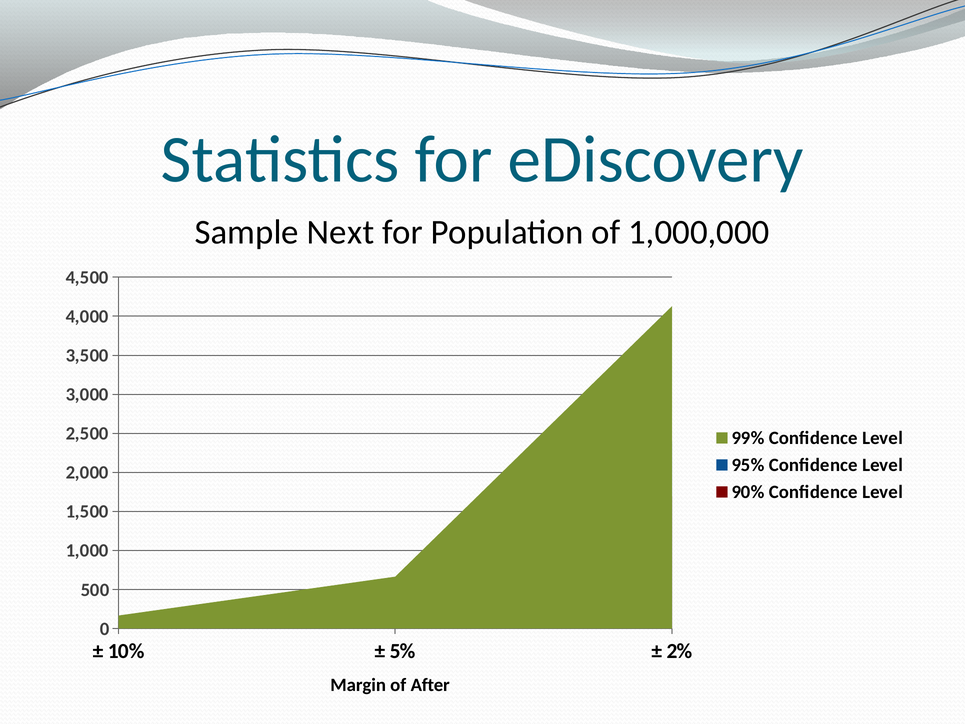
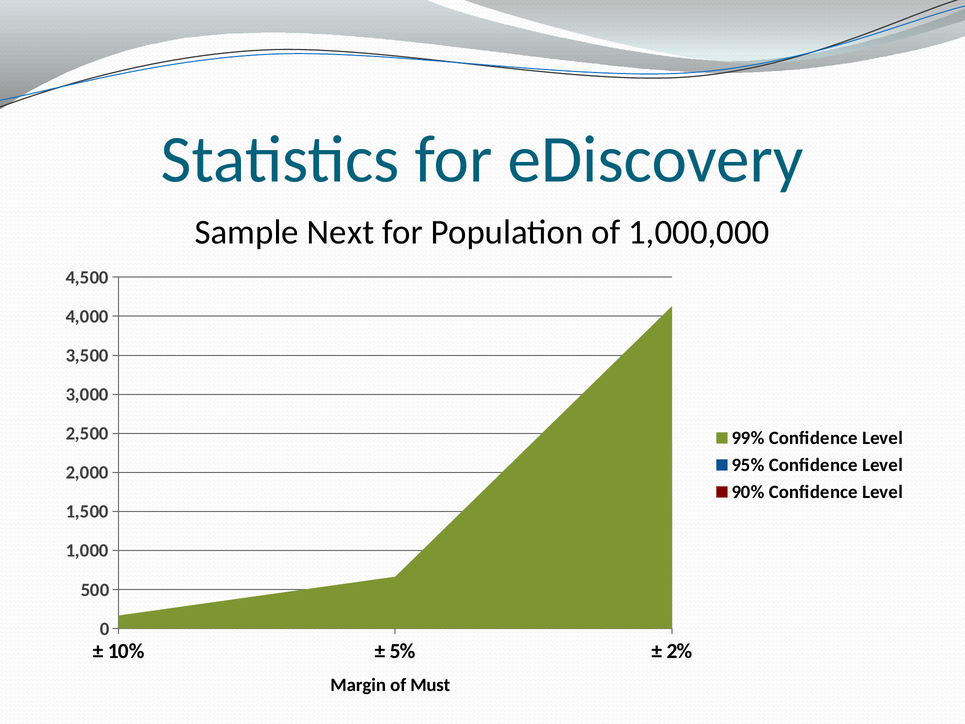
After: After -> Must (430, 685)
